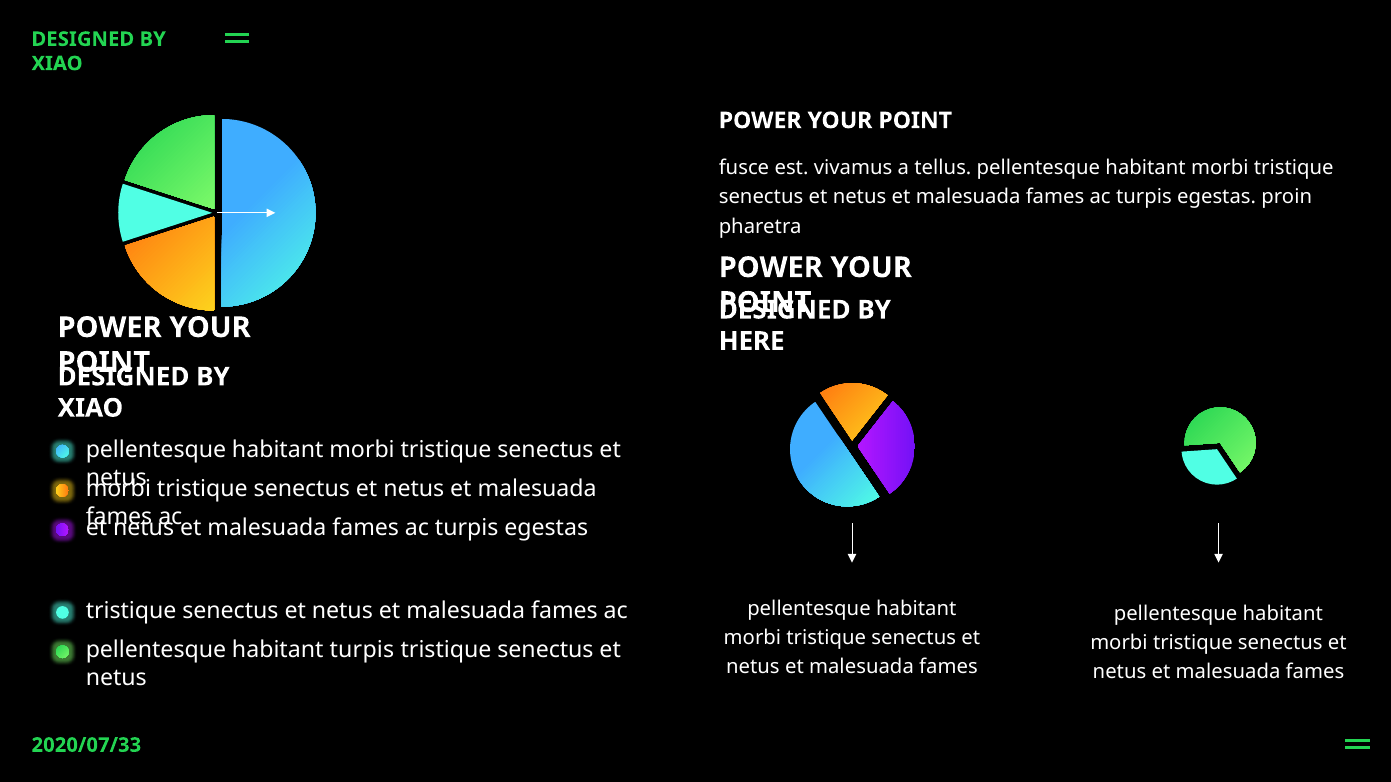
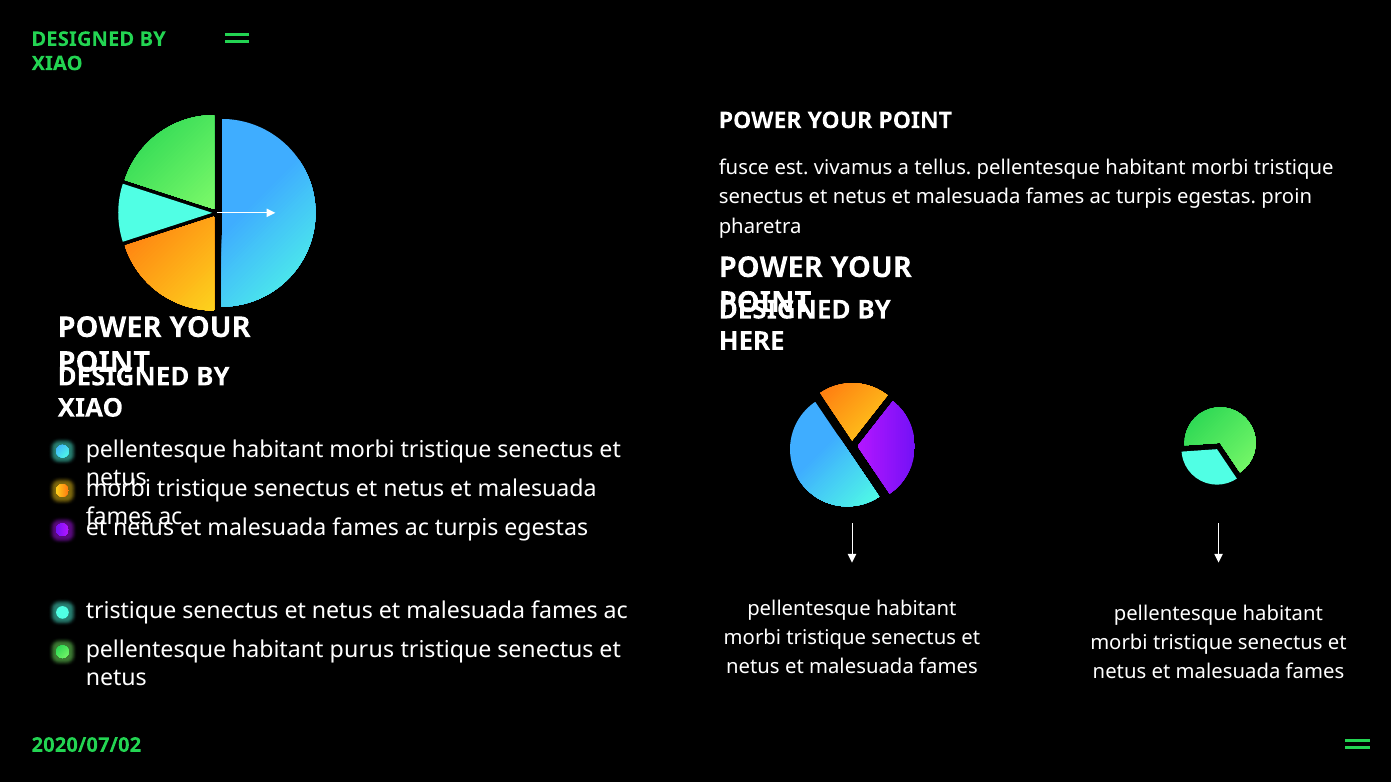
habitant turpis: turpis -> purus (362, 650)
2020/07/33: 2020/07/33 -> 2020/07/02 (86, 746)
